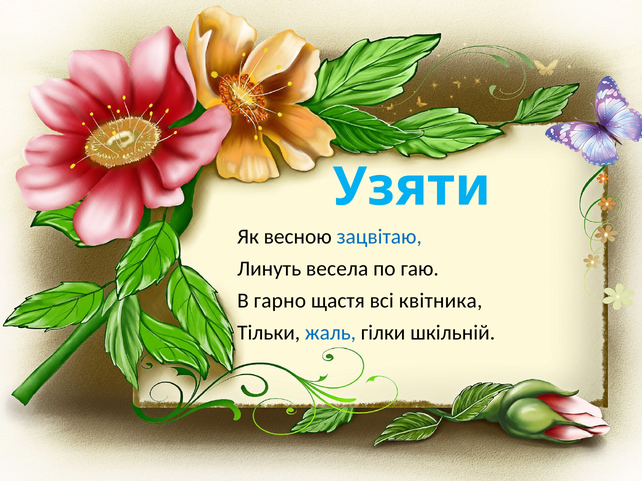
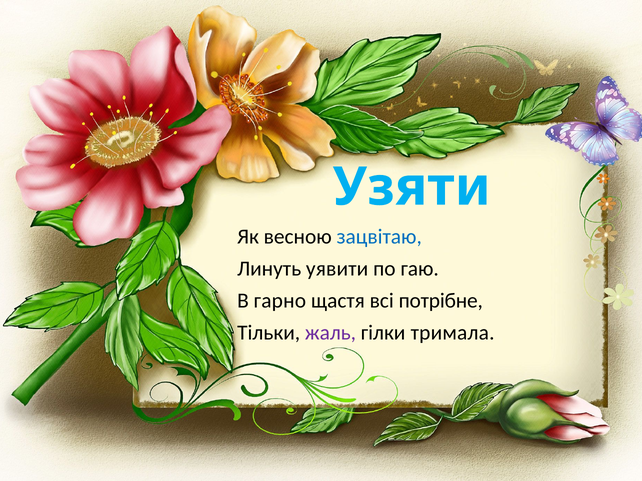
весела: весела -> уявити (337, 269)
квітника: квітника -> потрібне (441, 301)
жаль colour: blue -> purple (331, 333)
шкільній: шкільній -> тримала (453, 333)
